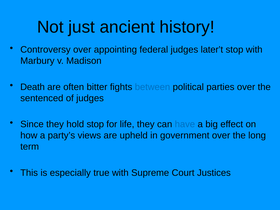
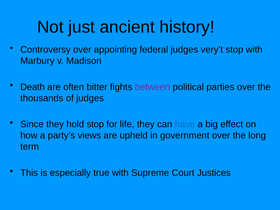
later’t: later’t -> very’t (212, 50)
between colour: blue -> purple (152, 87)
sentenced: sentenced -> thousands (42, 98)
